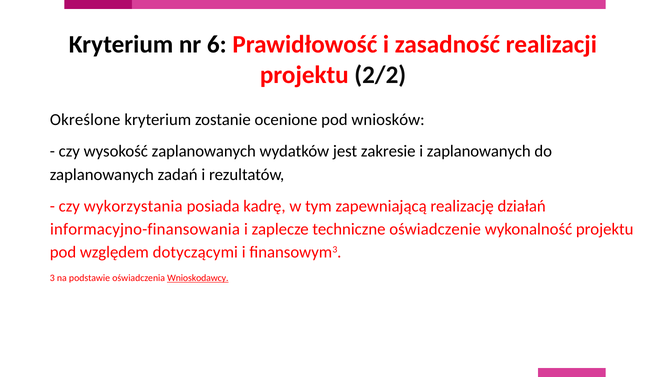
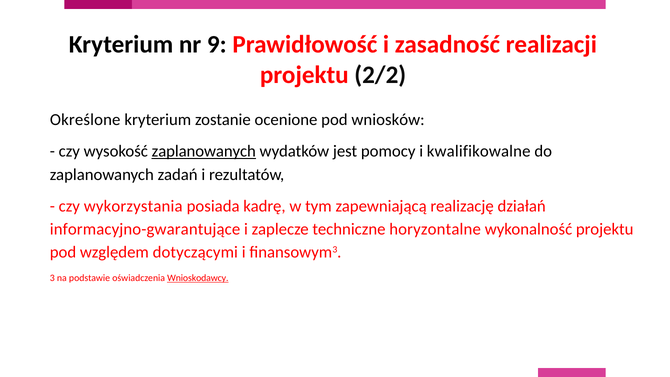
6: 6 -> 9 (217, 45)
zaplanowanych underline: none -> present (204, 151)
zakresie: zakresie -> pomocy (388, 151)
i zaplanowanych: zaplanowanych -> kwalifikowalne (479, 151)
informacyjno-finansowania: informacyjno-finansowania -> informacyjno-gwarantujące (145, 229)
oświadczenie: oświadczenie -> horyzontalne (435, 229)
